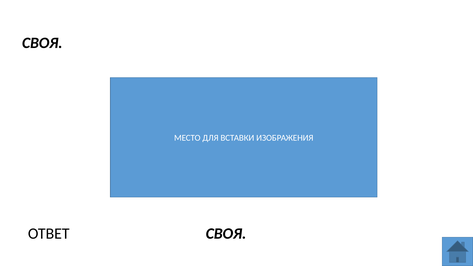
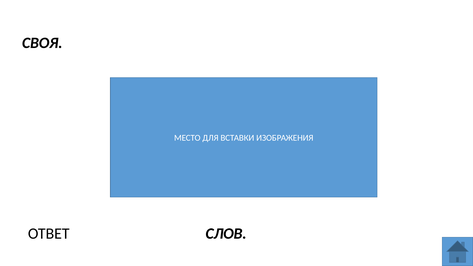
ОТВЕТ СВОЯ: СВОЯ -> СЛОВ (226, 234)
